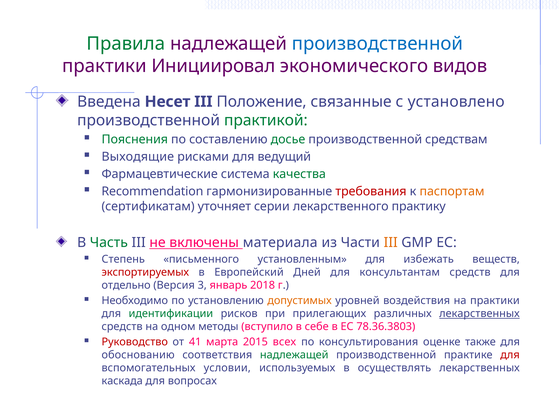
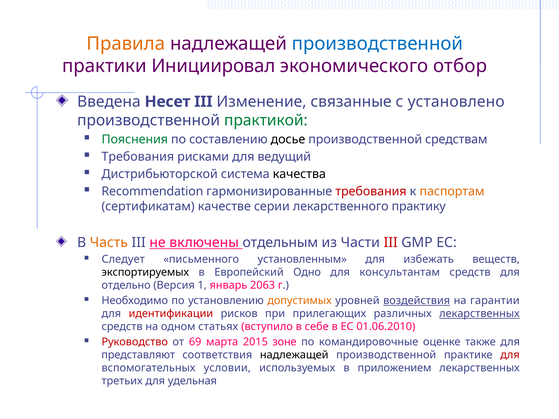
Правила colour: green -> orange (126, 44)
видов: видов -> отбор (460, 66)
Положение: Положение -> Изменение (261, 102)
досье colour: green -> black (288, 139)
Выходящие: Выходящие -> Требования (138, 157)
Фармацевтические: Фармацевтические -> Дистрибьюторской (160, 174)
качества colour: green -> black (299, 174)
уточняет: уточняет -> качестве (224, 206)
Часть colour: green -> orange (109, 243)
материала: материала -> отдельным (280, 243)
III colour: orange -> red (391, 243)
Степень: Степень -> Следует (123, 259)
экспортируемых colour: red -> black (145, 273)
Дней: Дней -> Одно (307, 273)
3: 3 -> 1 (202, 286)
2018: 2018 -> 2063 (263, 286)
воздействия underline: none -> present (417, 301)
на практики: практики -> гарантии (495, 301)
идентификации colour: green -> red (171, 314)
методы: методы -> статьях (218, 327)
78.36.3803: 78.36.3803 -> 01.06.2010 (386, 327)
41: 41 -> 69 (195, 342)
всех: всех -> зоне (285, 342)
консультирования: консультирования -> командировочные (369, 342)
обоснованию: обоснованию -> представляют (138, 355)
надлежащей colour: green -> black (294, 355)
осуществлять: осуществлять -> приложением (395, 368)
каскада: каскада -> третьих (122, 381)
вопросах: вопросах -> удельная (192, 381)
